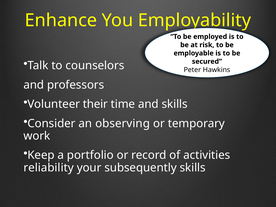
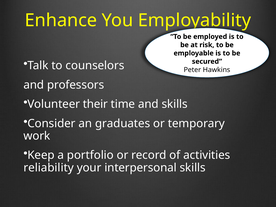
observing: observing -> graduates (123, 123)
subsequently: subsequently -> interpersonal (141, 168)
